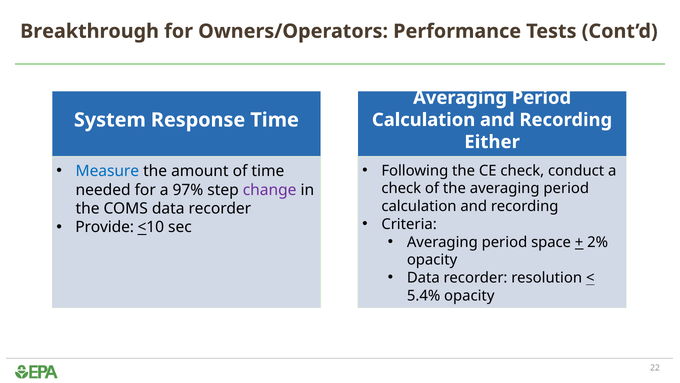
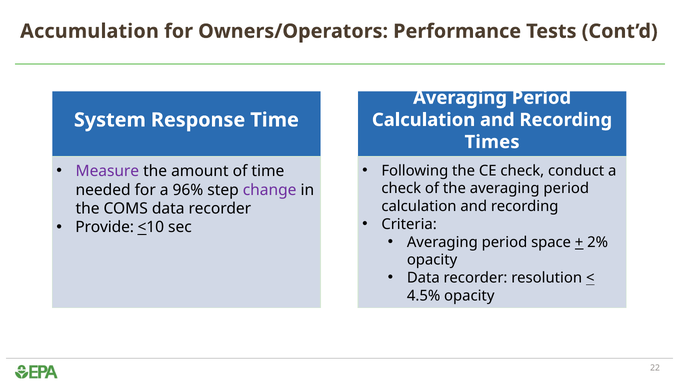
Breakthrough: Breakthrough -> Accumulation (89, 31)
Either: Either -> Times (492, 142)
Measure colour: blue -> purple (107, 171)
97%: 97% -> 96% (188, 190)
5.4%: 5.4% -> 4.5% (424, 295)
